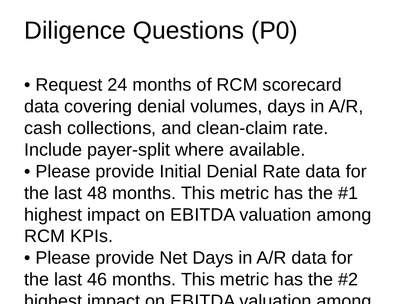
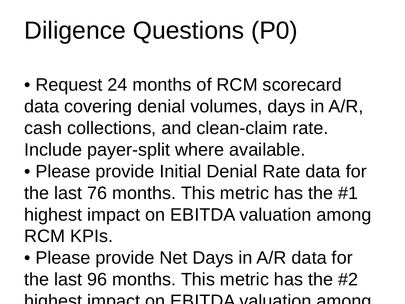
48: 48 -> 76 (97, 193)
46: 46 -> 96 (97, 279)
